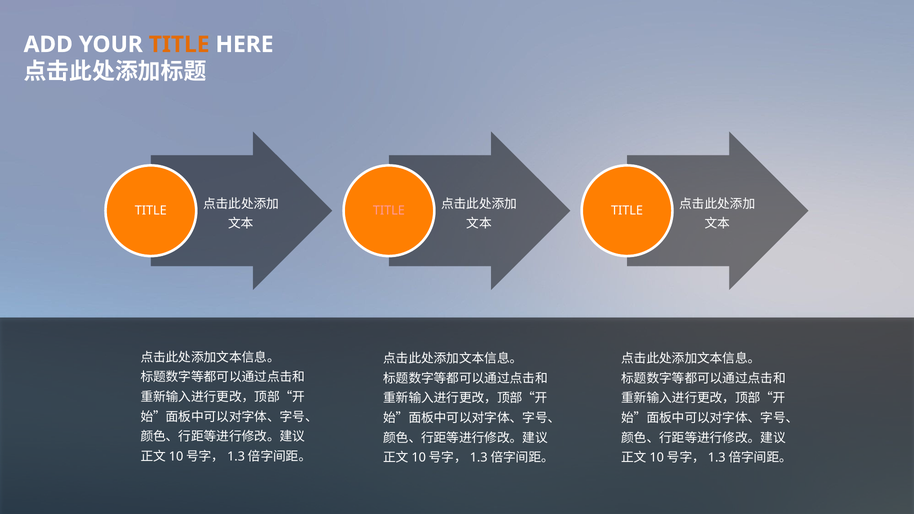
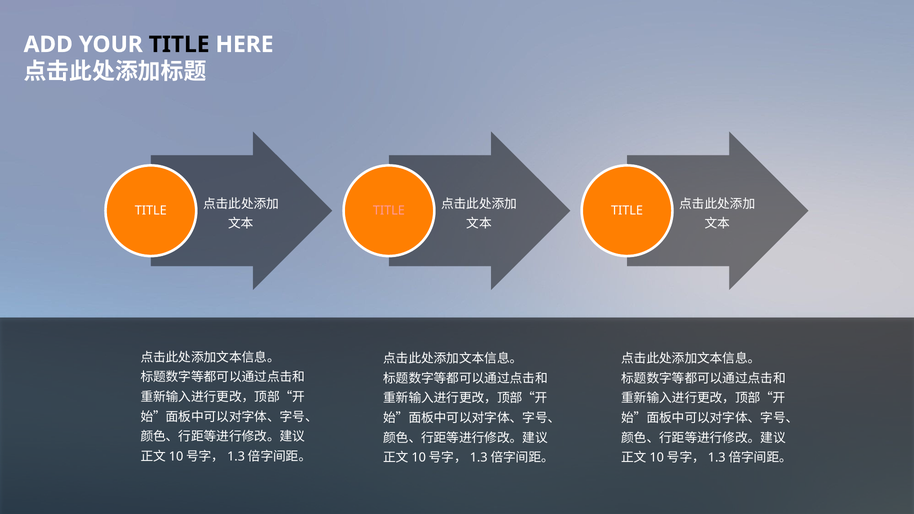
TITLE colour: orange -> black (179, 44)
